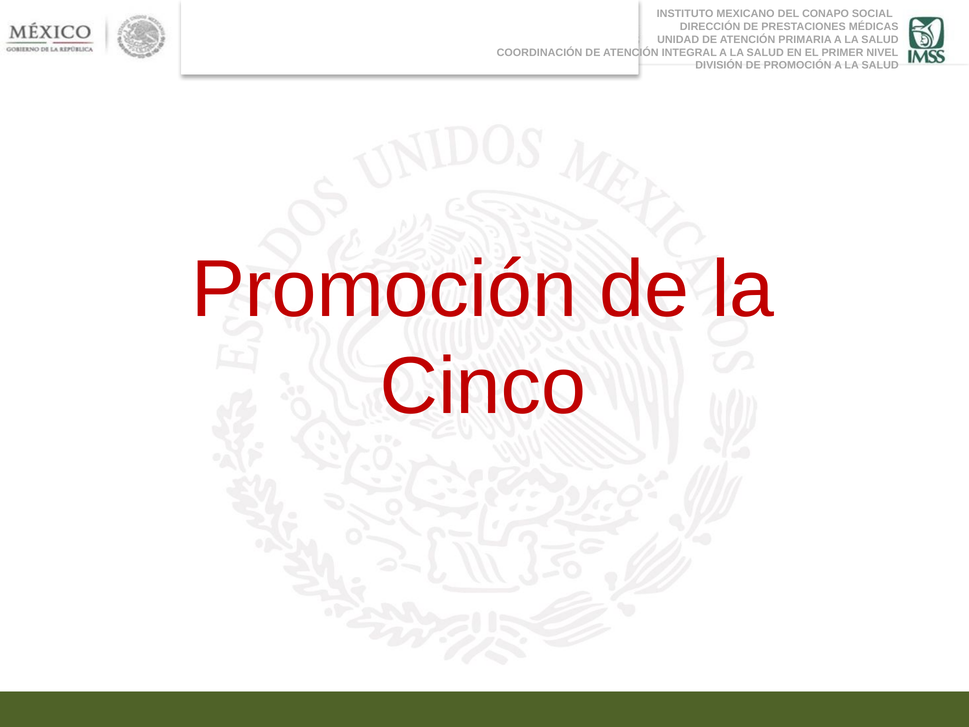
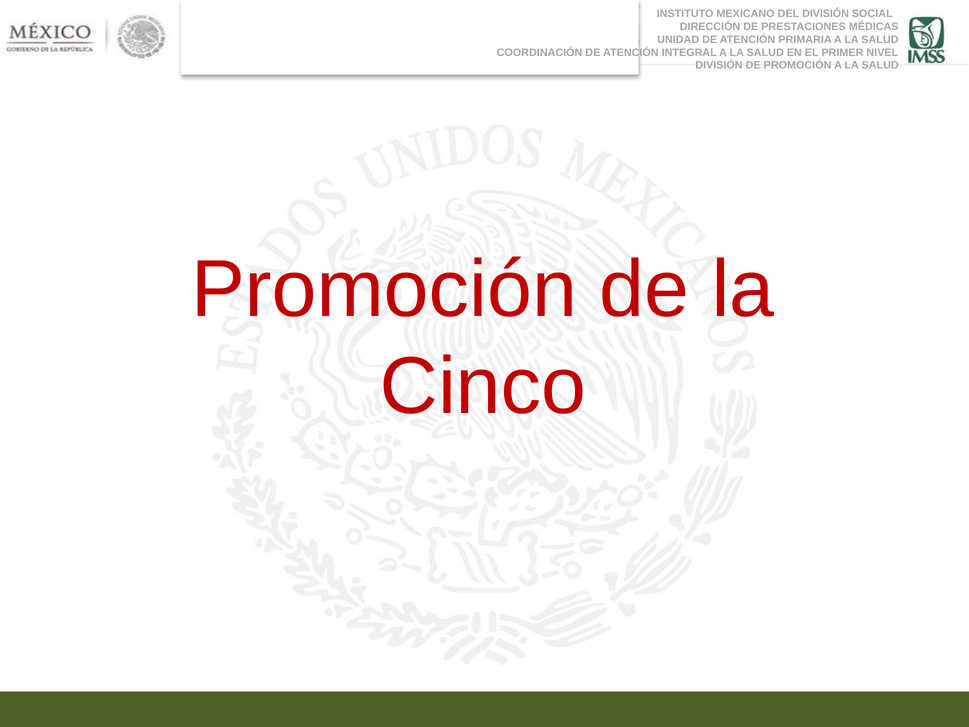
DEL CONAPO: CONAPO -> DIVISIÓN (826, 14)
